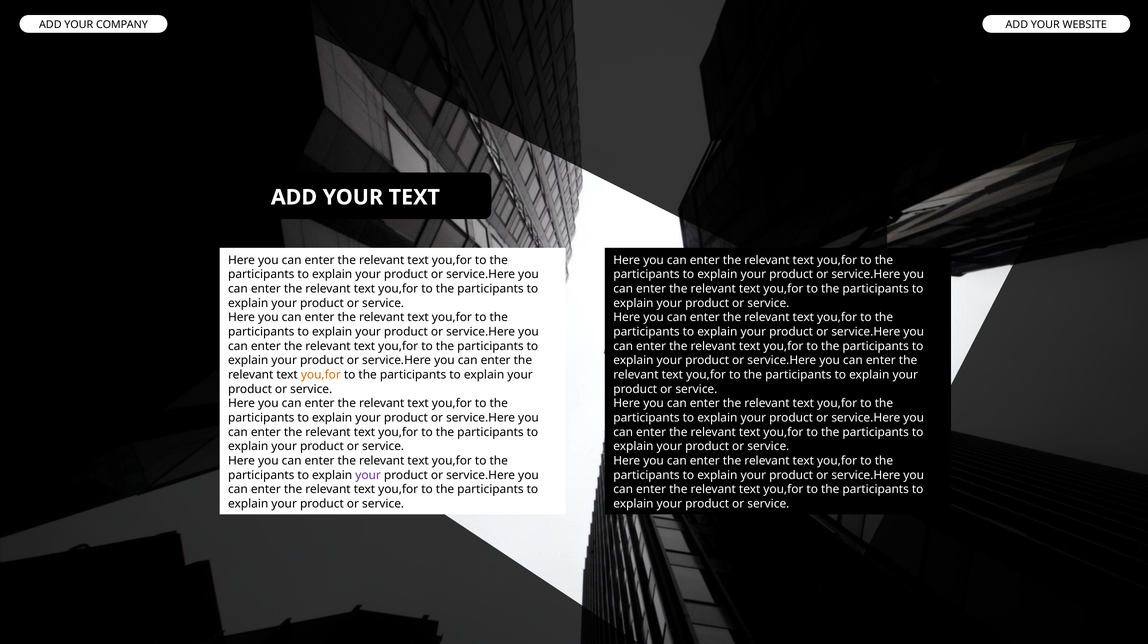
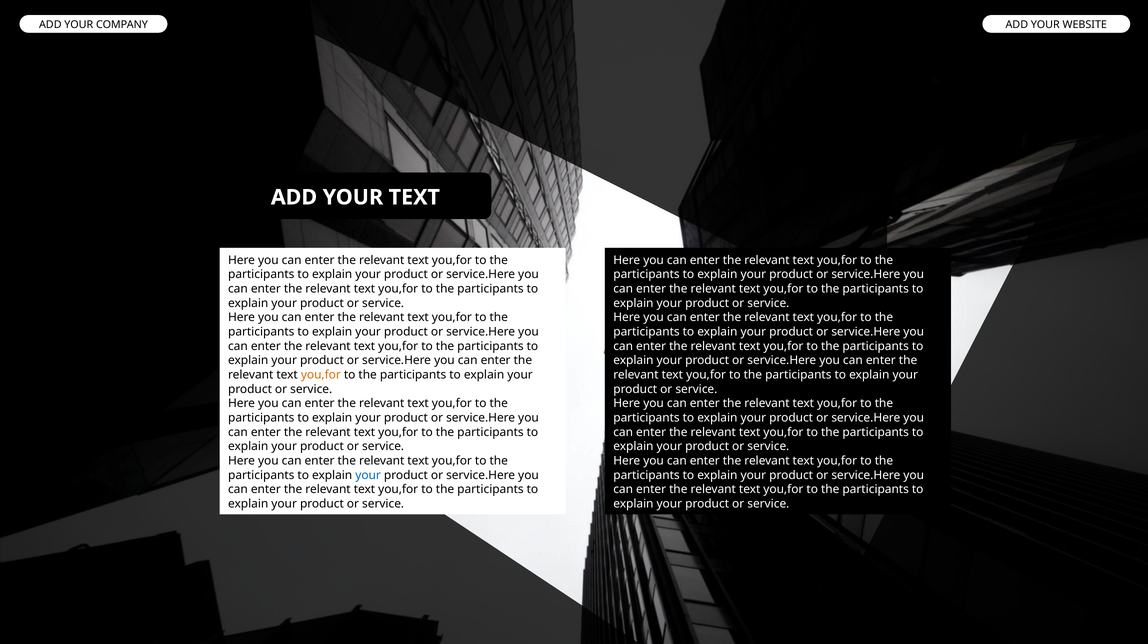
your colour: purple -> blue (368, 476)
